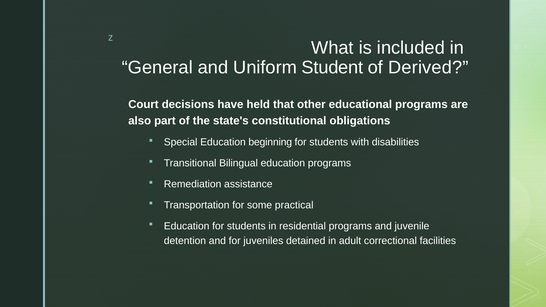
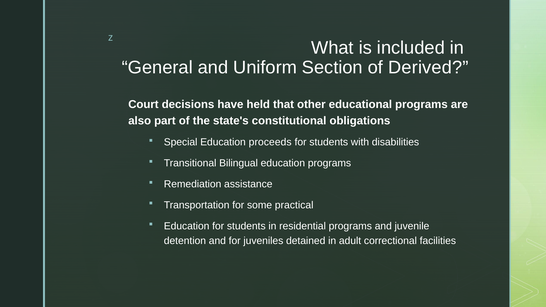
Student: Student -> Section (332, 68)
beginning: beginning -> proceeds (270, 142)
